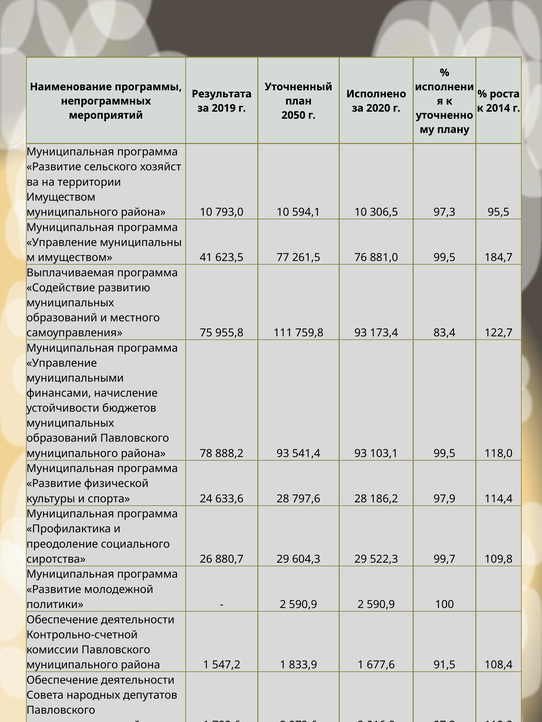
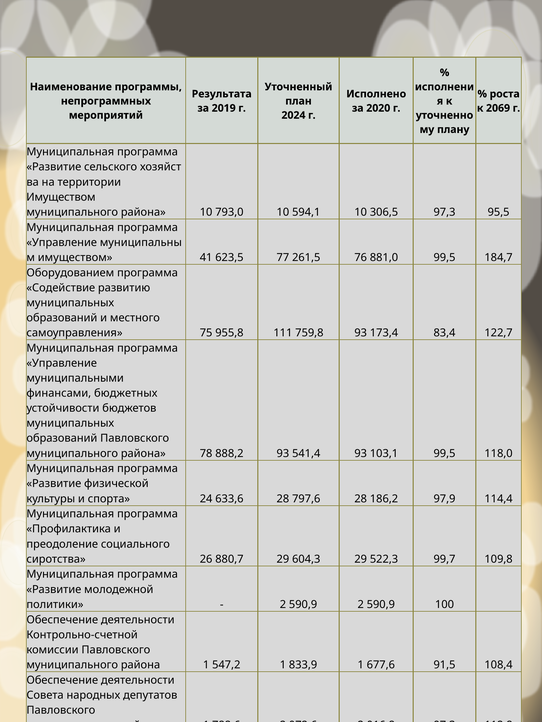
2014: 2014 -> 2069 (498, 108)
2050: 2050 -> 2024 (293, 115)
Выплачиваемая: Выплачиваемая -> Оборудованием (70, 273)
начисление: начисление -> бюджетных (126, 394)
